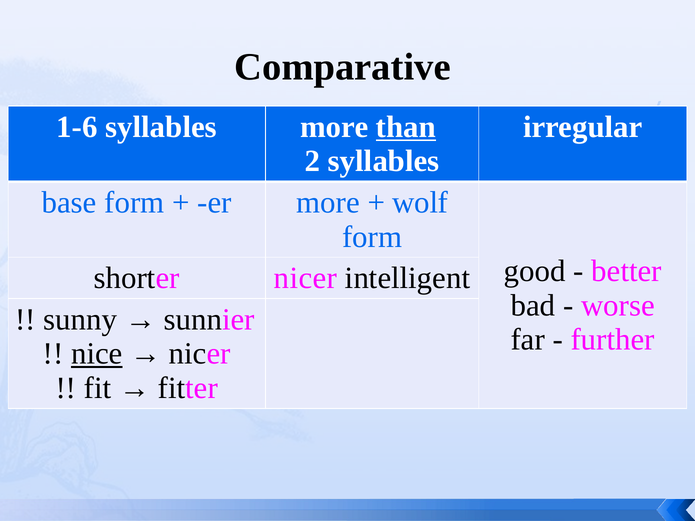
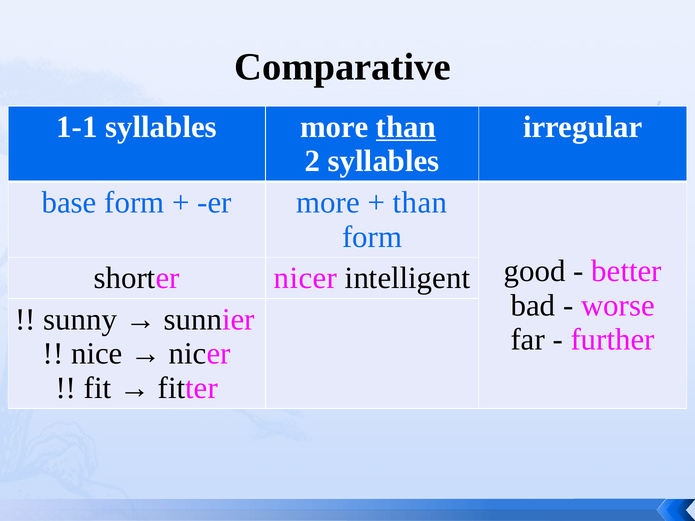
1-6: 1-6 -> 1-1 (77, 127)
wolf: wolf -> than (420, 203)
nice underline: present -> none (97, 354)
